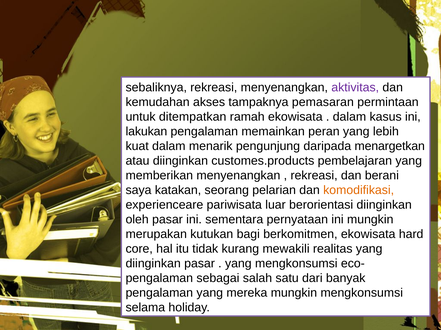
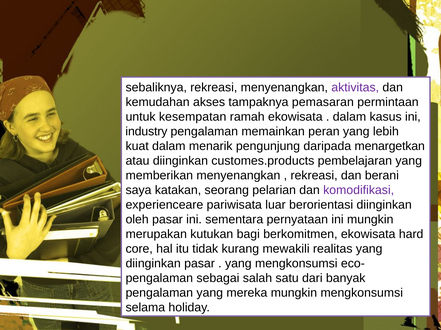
ditempatkan: ditempatkan -> kesempatan (193, 117)
lakukan: lakukan -> industry (146, 132)
komodifikasi colour: orange -> purple (359, 190)
